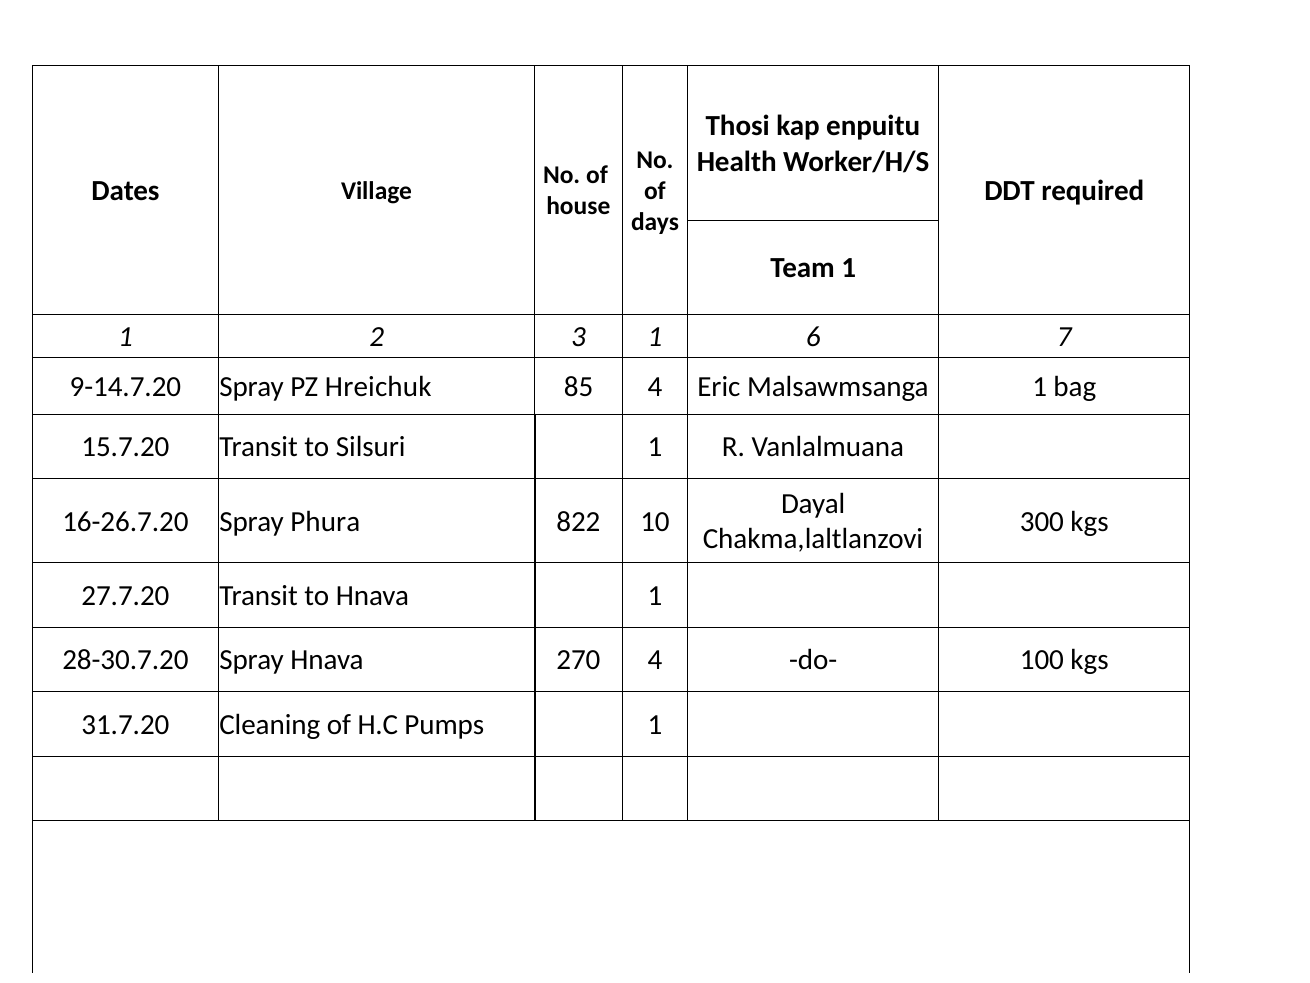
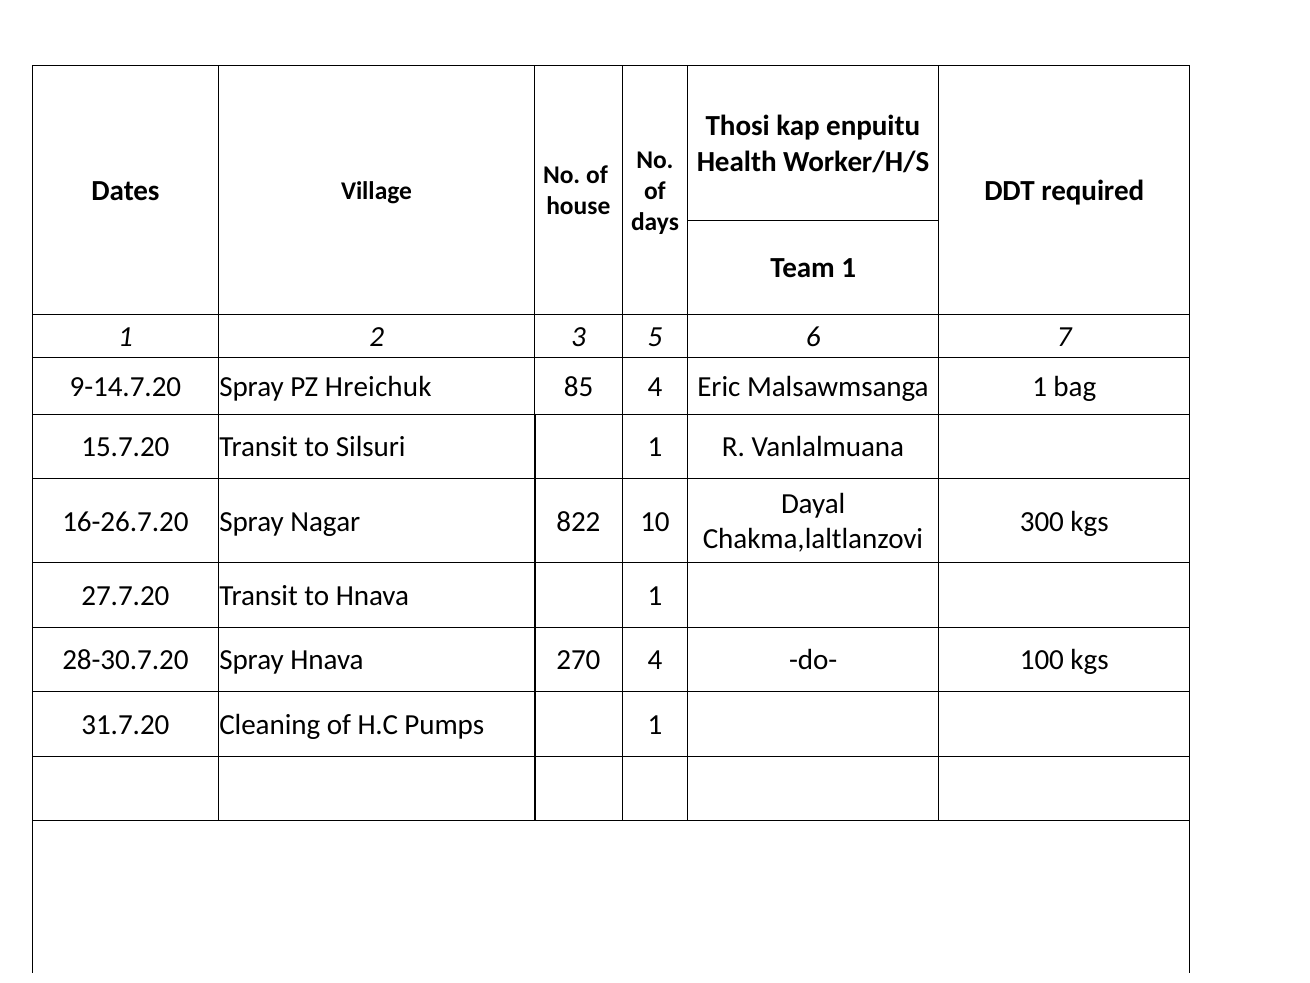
3 1: 1 -> 5 (655, 336)
Phura: Phura -> Nagar (325, 521)
